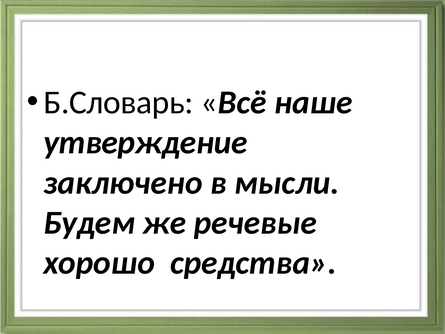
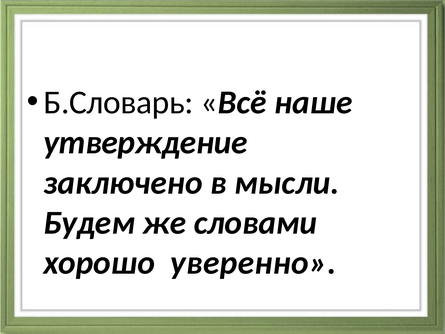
речевые: речевые -> словами (255, 223)
средства: средства -> уверенно (253, 263)
